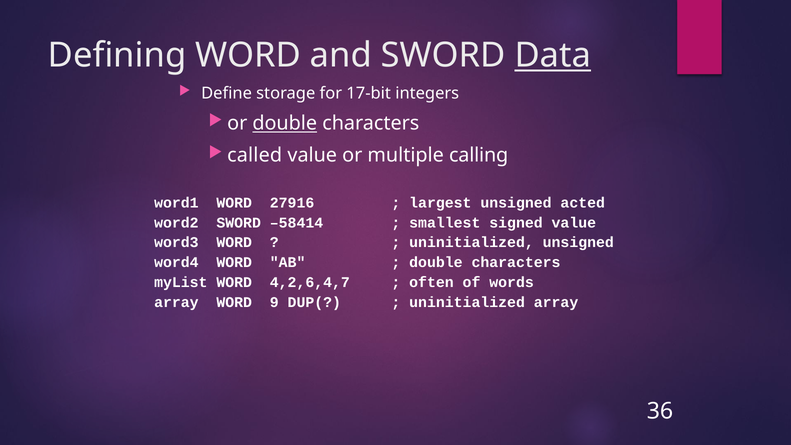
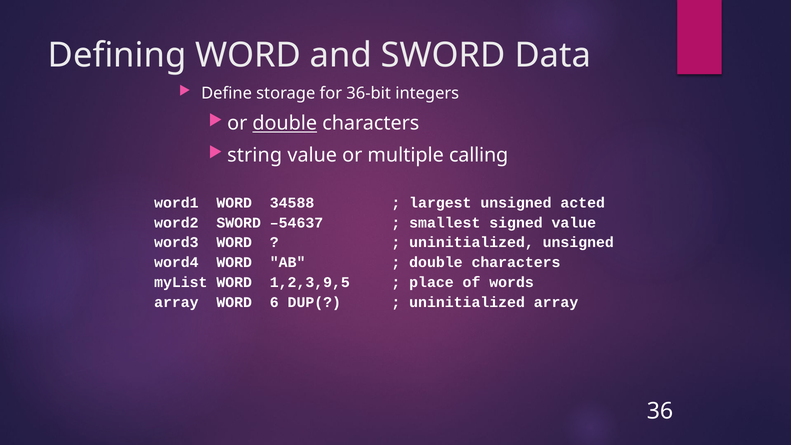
Data underline: present -> none (553, 56)
17-bit: 17-bit -> 36-bit (369, 93)
called: called -> string (255, 155)
27916: 27916 -> 34588 (292, 203)
–58414: –58414 -> –54637 (297, 223)
4,2,6,4,7: 4,2,6,4,7 -> 1,2,3,9,5 (310, 282)
often: often -> place (431, 282)
9: 9 -> 6 (274, 302)
